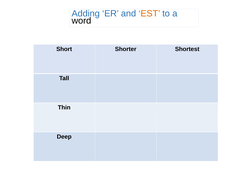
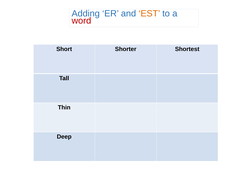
word colour: black -> red (81, 21)
